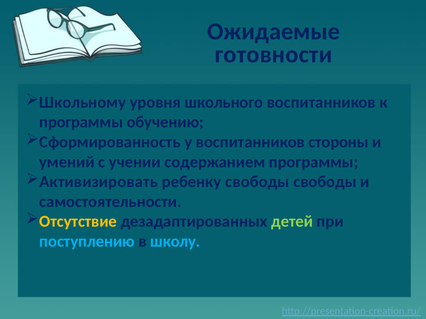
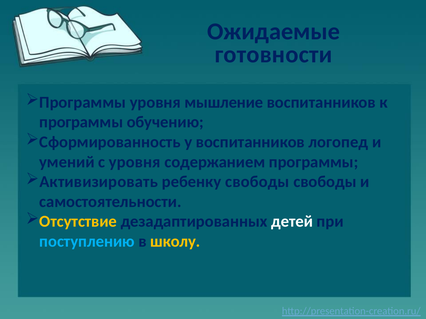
Школьному: Школьному -> Программы (83, 102)
школьного: школьного -> мышление (224, 102)
стороны: стороны -> логопед (338, 142)
с учении: учении -> уровня (135, 162)
детей colour: light green -> white (292, 222)
школу colour: light blue -> yellow (175, 242)
